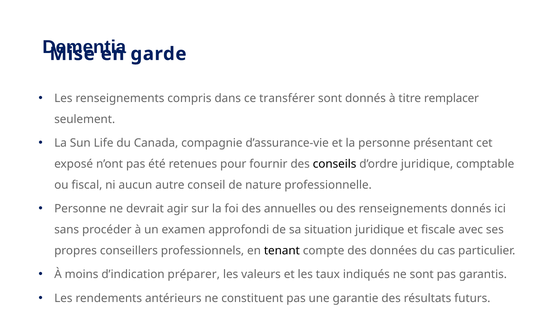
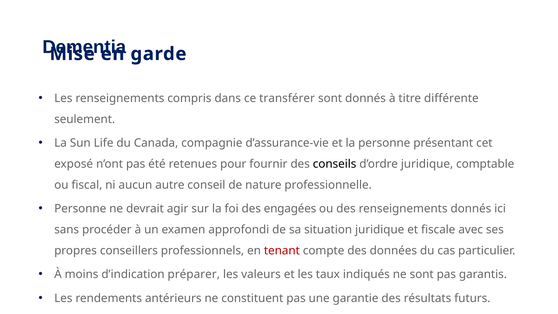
remplacer: remplacer -> différente (451, 98)
annuelles: annuelles -> engagées (290, 209)
tenant colour: black -> red (282, 250)
